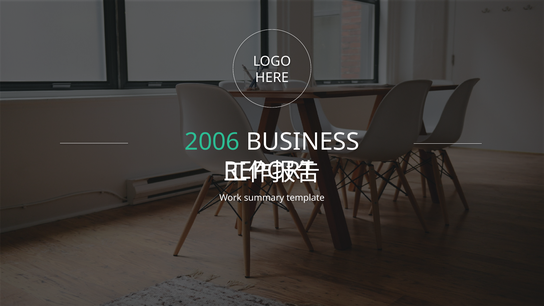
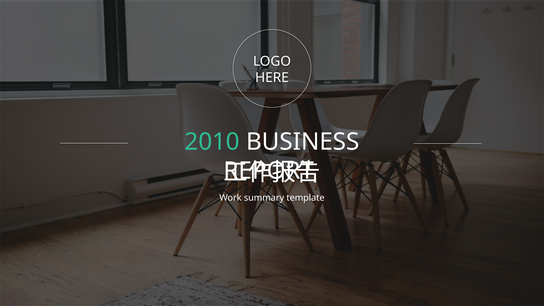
2006: 2006 -> 2010 (212, 142)
